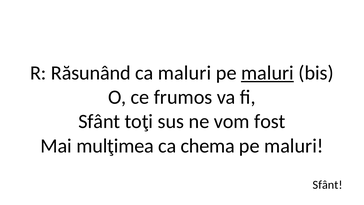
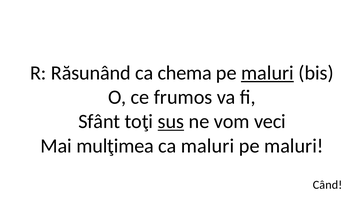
ca maluri: maluri -> chema (185, 73)
sus underline: none -> present (171, 121)
fost: fost -> veci (270, 121)
ca chema: chema -> maluri (208, 146)
Sfânt: Sfânt -> Când (328, 185)
